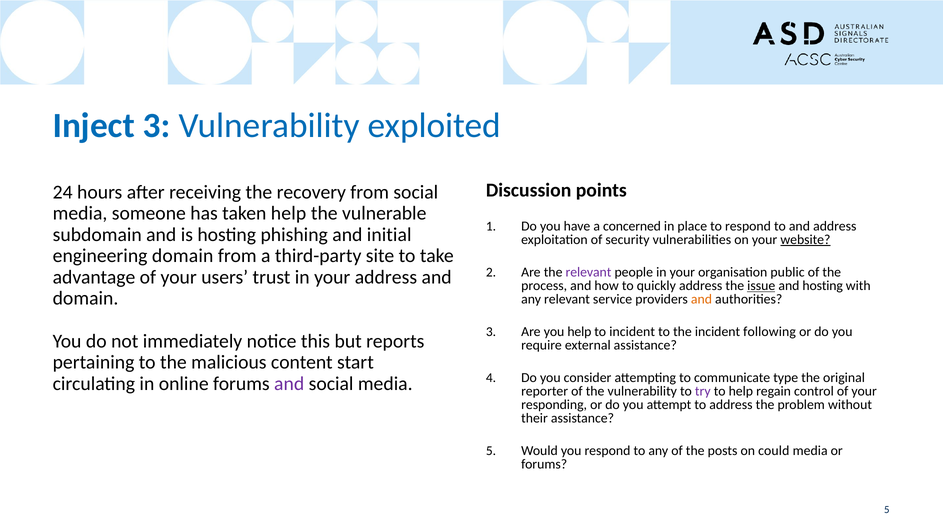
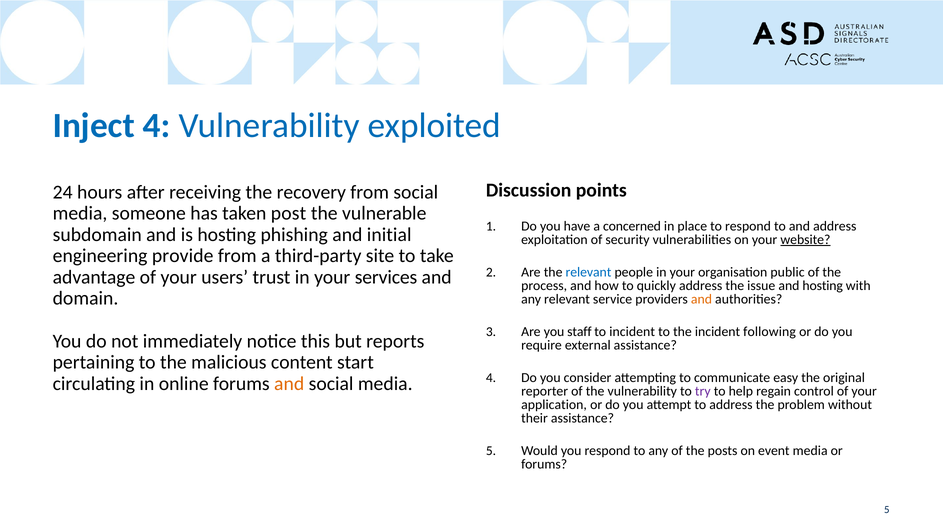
Inject 3: 3 -> 4 (157, 126)
taken help: help -> post (289, 214)
engineering domain: domain -> provide (183, 256)
relevant colour: purple -> blue (588, 273)
your address: address -> services (386, 277)
issue underline: present -> none (761, 286)
you help: help -> staff (579, 332)
type: type -> easy (786, 378)
and colour: purple -> orange (289, 384)
responding: responding -> application (554, 405)
could: could -> event (774, 451)
